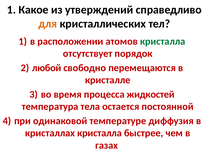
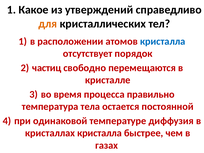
кристалла colour: green -> blue (163, 41)
любой: любой -> частиц (47, 68)
жидкостей: жидкостей -> правильно (151, 94)
